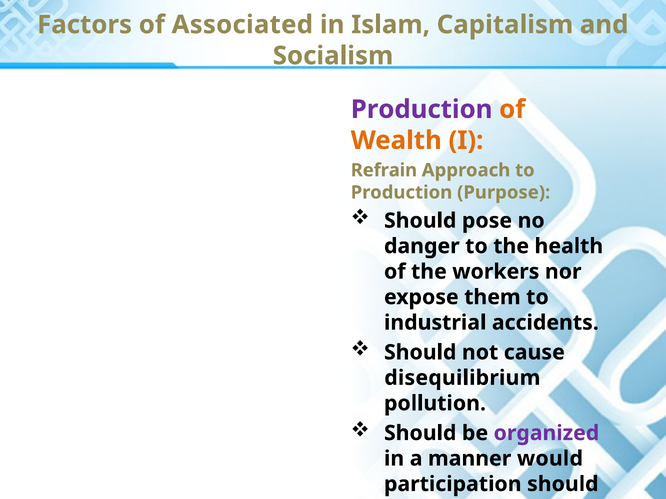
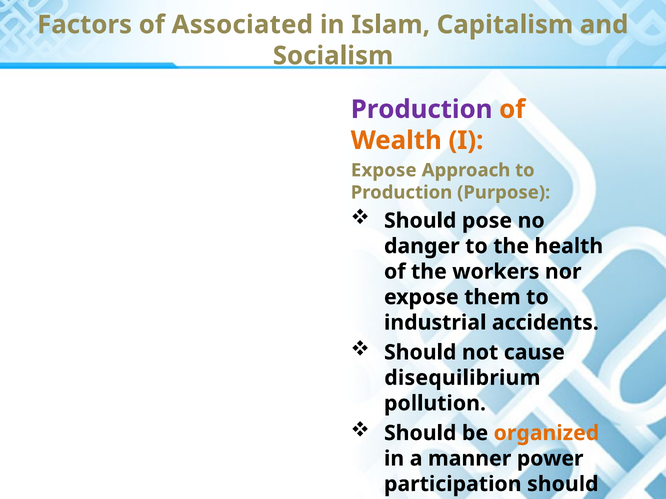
Refrain: Refrain -> Expose (384, 170)
organized colour: purple -> orange (546, 434)
would: would -> power (550, 459)
